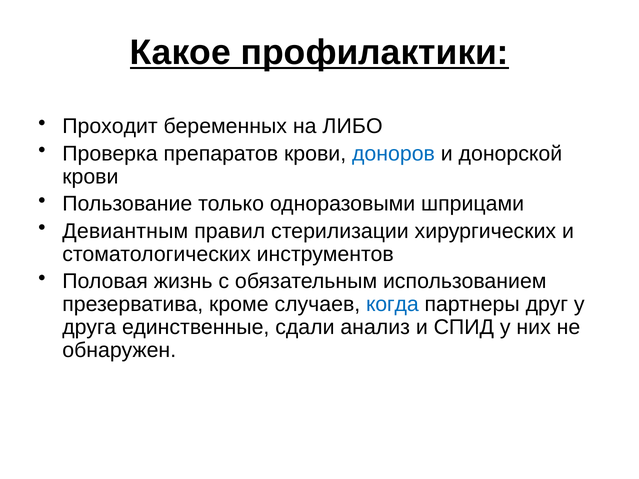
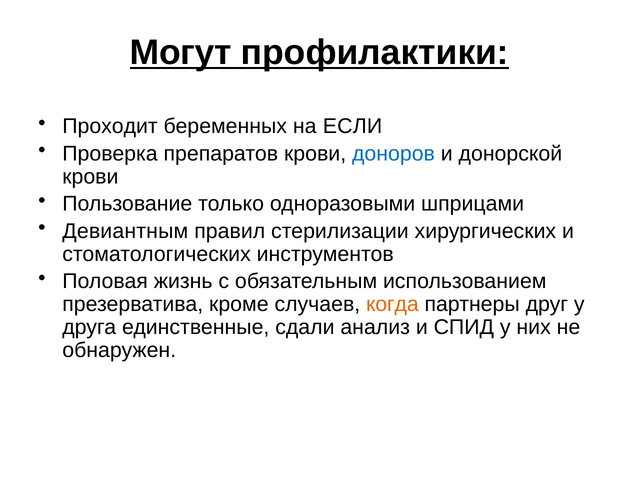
Какое: Какое -> Могут (181, 52)
ЛИБО: ЛИБО -> ЕСЛИ (353, 126)
когда colour: blue -> orange (392, 304)
